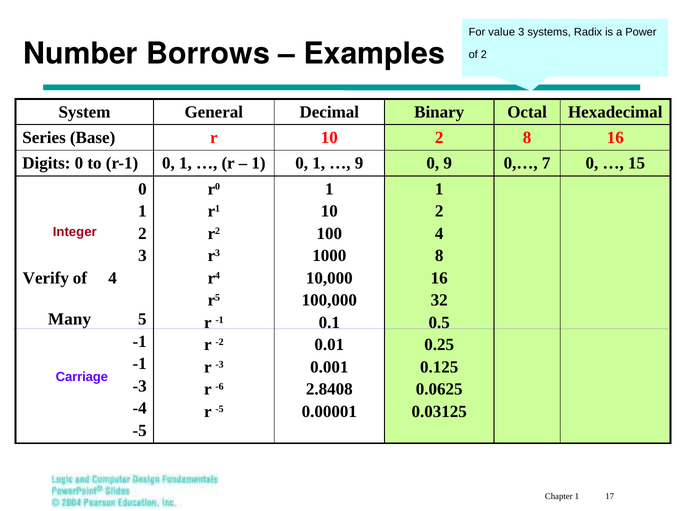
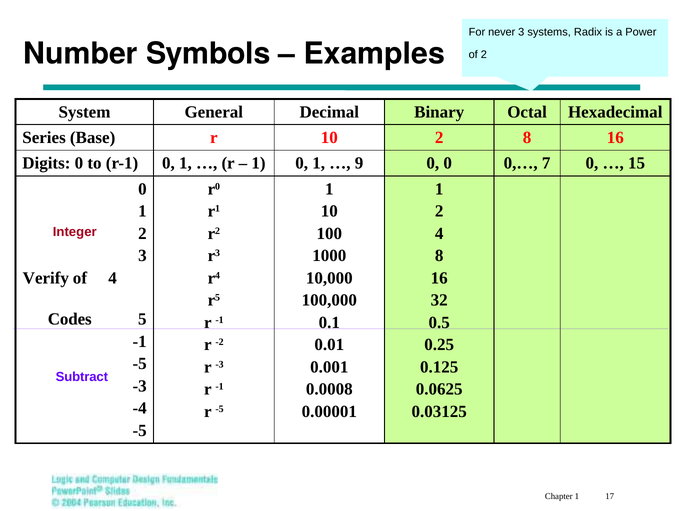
value: value -> never (502, 32)
Borrows: Borrows -> Symbols (208, 54)
0 9: 9 -> 0 (448, 163)
Many: Many -> Codes (70, 319)
-1: -1 -> -5 (140, 364)
Carriage: Carriage -> Subtract (82, 377)
-6: -6 -> -1 (220, 386)
2.8408: 2.8408 -> 0.0008 (329, 389)
